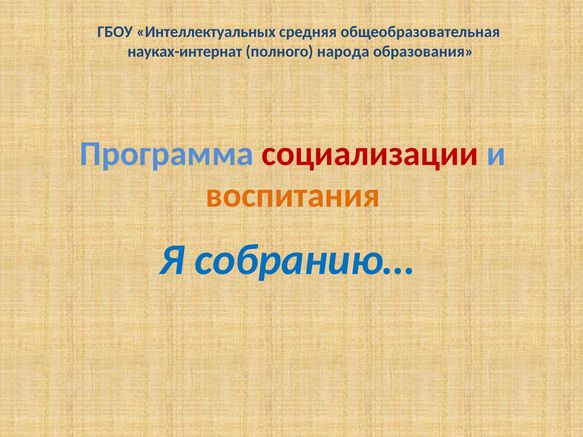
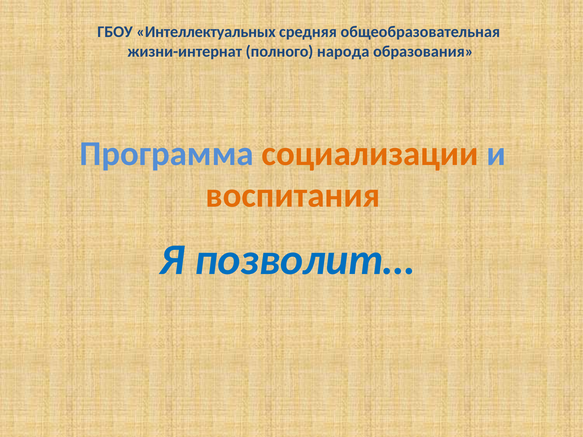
науках-интернат: науках-интернат -> жизни-интернат (185, 51)
социализации colour: red -> orange (370, 154)
собранию…: собранию… -> позволит… (304, 260)
